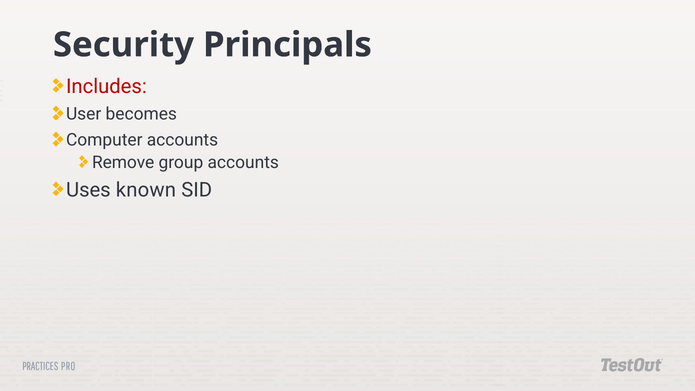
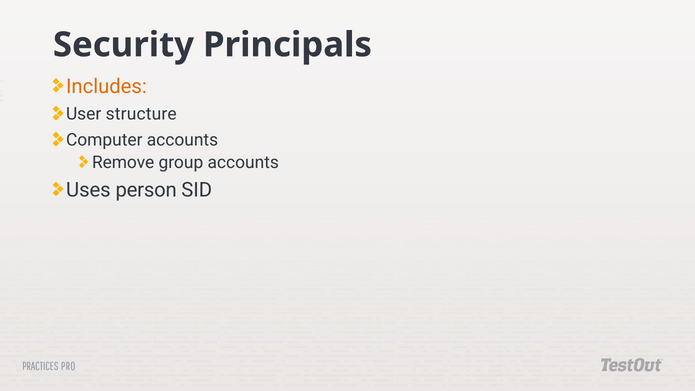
Includes colour: red -> orange (106, 86)
becomes: becomes -> structure (141, 114)
known: known -> person (146, 190)
